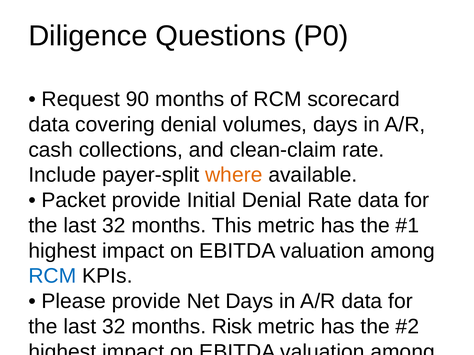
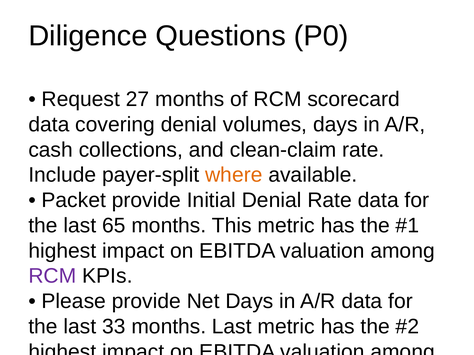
90: 90 -> 27 (138, 99)
32: 32 -> 65 (114, 226)
RCM colour: blue -> purple (52, 276)
32: 32 -> 33 (114, 327)
months Risk: Risk -> Last (232, 327)
